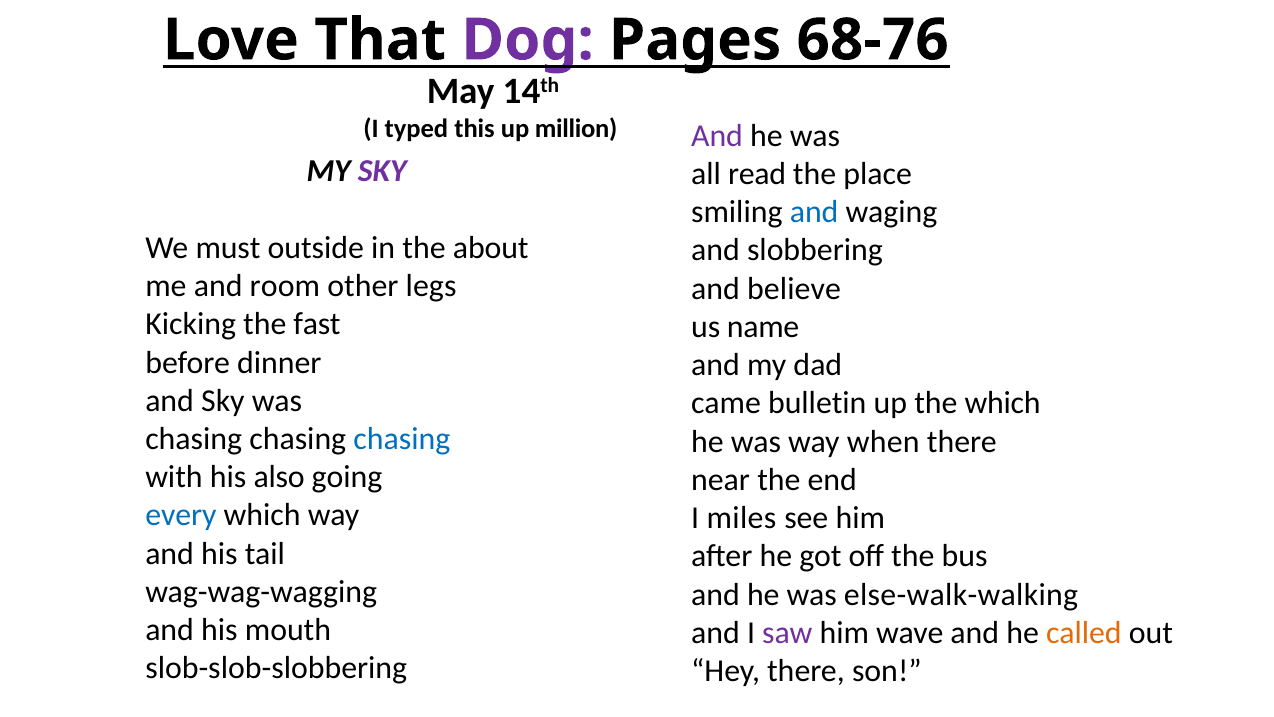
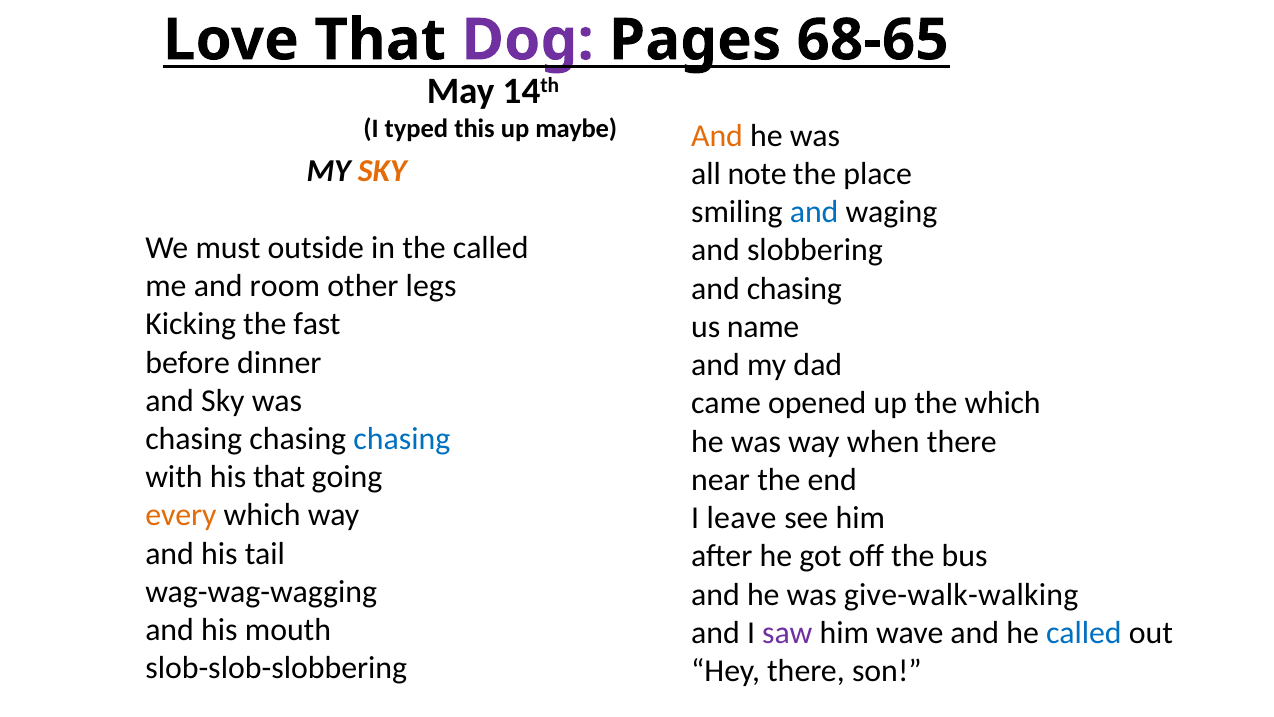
68-76: 68-76 -> 68-65 (873, 40)
million: million -> maybe (576, 129)
And colour: purple -> orange (717, 136)
SKY colour: purple -> orange (382, 171)
read: read -> note (757, 174)
the about: about -> called (491, 248)
and believe: believe -> chasing (794, 289)
bulletin: bulletin -> opened (817, 403)
his also: also -> that (279, 477)
every colour: blue -> orange (181, 515)
miles: miles -> leave (741, 518)
else-walk-walking: else-walk-walking -> give-walk-walking (961, 594)
called colour: orange -> blue (1084, 633)
